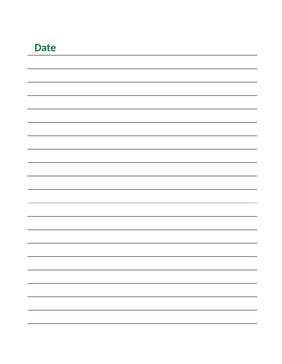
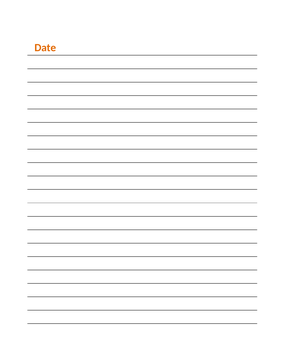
Date colour: green -> orange (45, 48)
